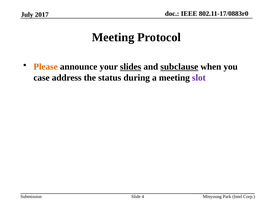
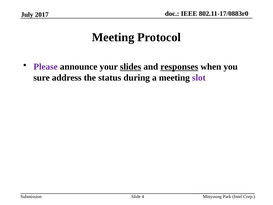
Please colour: orange -> purple (46, 67)
subclause: subclause -> responses (179, 67)
case: case -> sure (42, 78)
